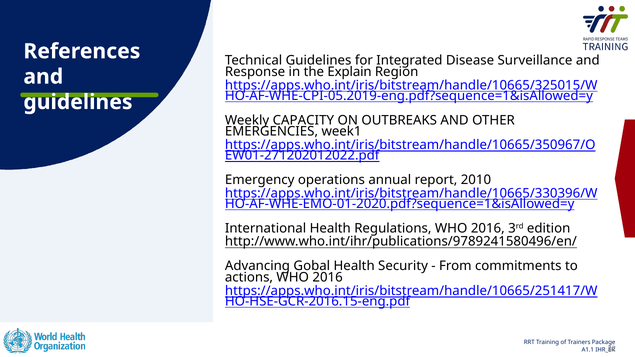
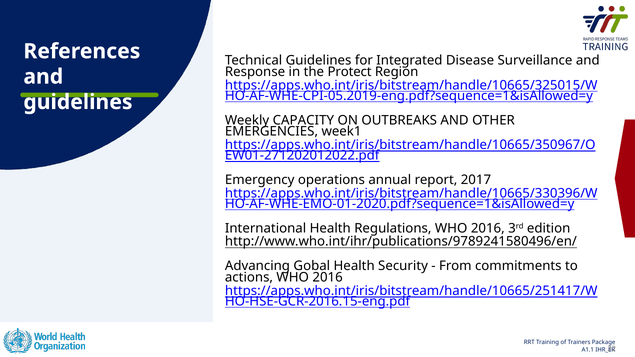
Explain: Explain -> Protect (350, 72)
2010: 2010 -> 2017 (476, 180)
